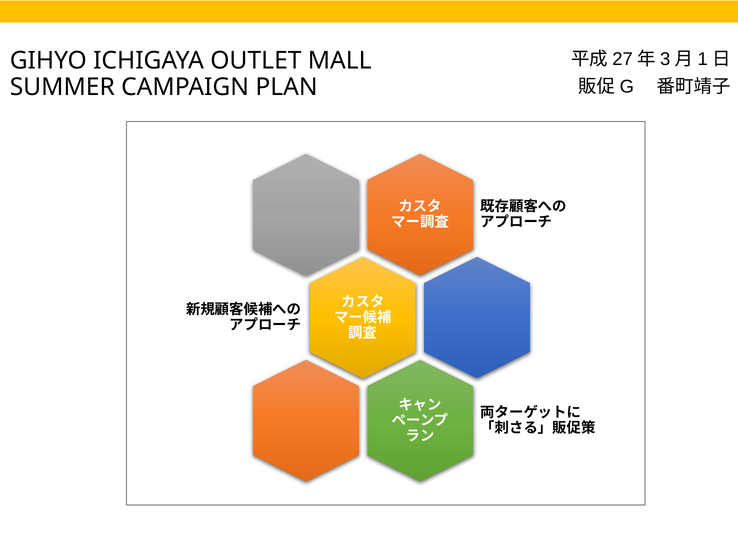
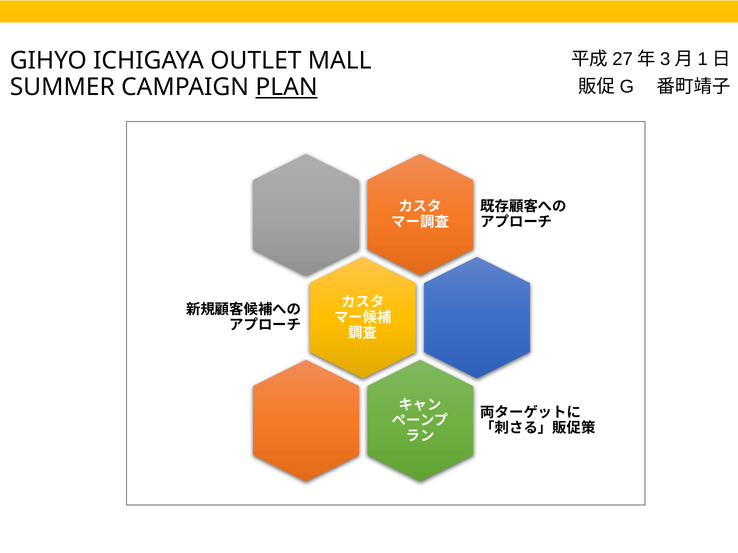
PLAN underline: none -> present (287, 87)
